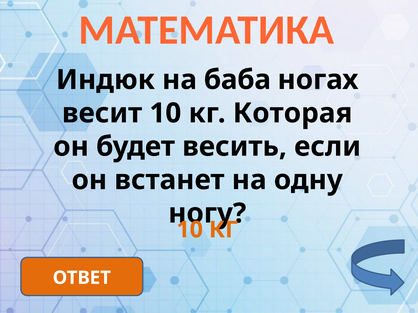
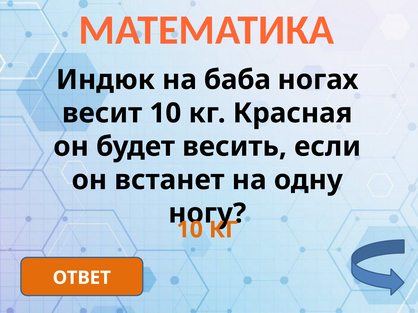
Которая: Которая -> Красная (293, 113)
